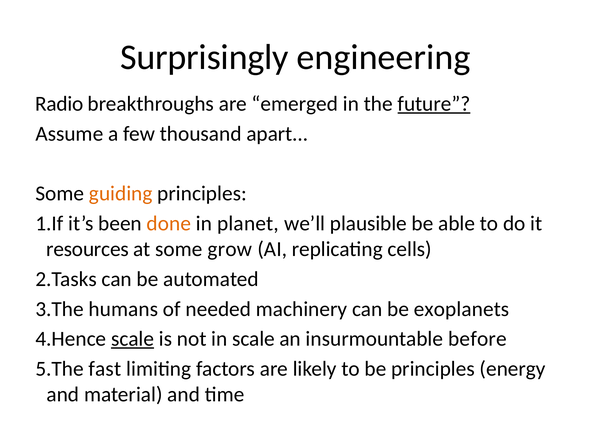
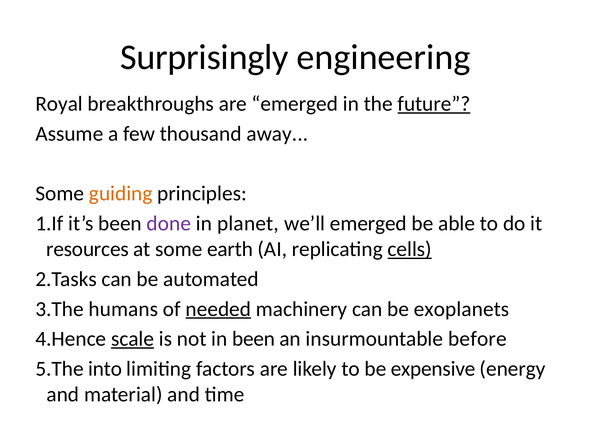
Radio: Radio -> Royal (59, 104)
apart: apart -> away (277, 134)
done colour: orange -> purple (169, 224)
we’ll plausible: plausible -> emerged (368, 224)
grow: grow -> earth (230, 249)
cells underline: none -> present (410, 249)
needed underline: none -> present (218, 309)
in scale: scale -> been (254, 339)
fast: fast -> into (105, 369)
be principles: principles -> expensive (433, 369)
